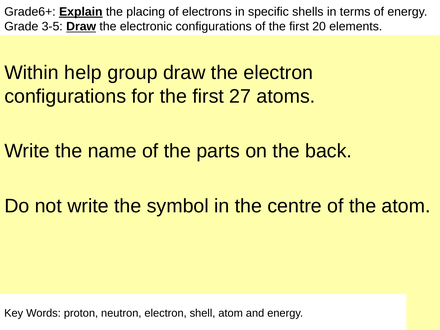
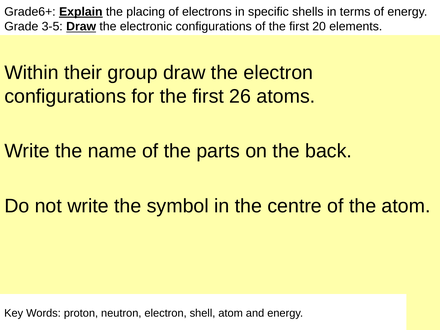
help: help -> their (83, 73)
27: 27 -> 26 (240, 96)
